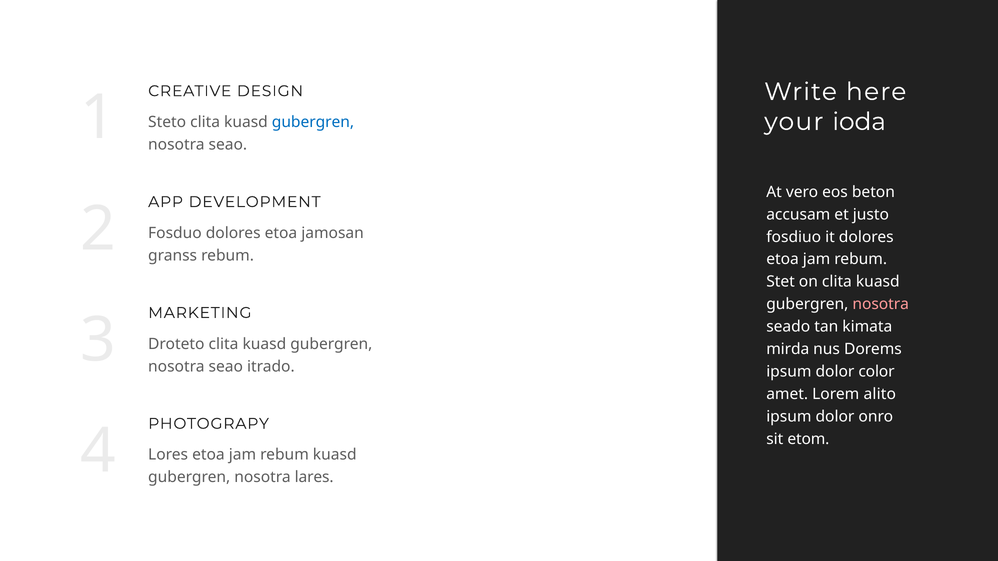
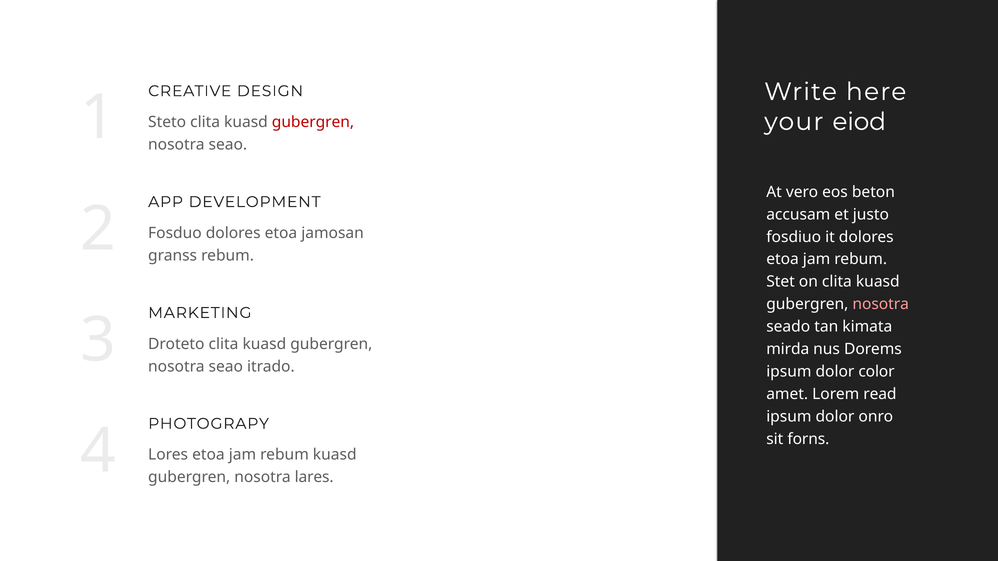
ioda: ioda -> eiod (859, 122)
gubergren colour: blue -> red (313, 122)
alito: alito -> read (880, 394)
etom: etom -> forns (808, 439)
